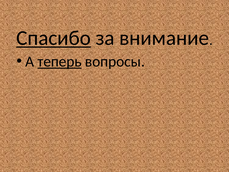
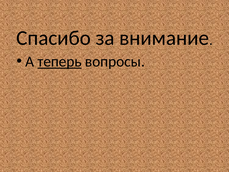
Спасибо underline: present -> none (54, 38)
